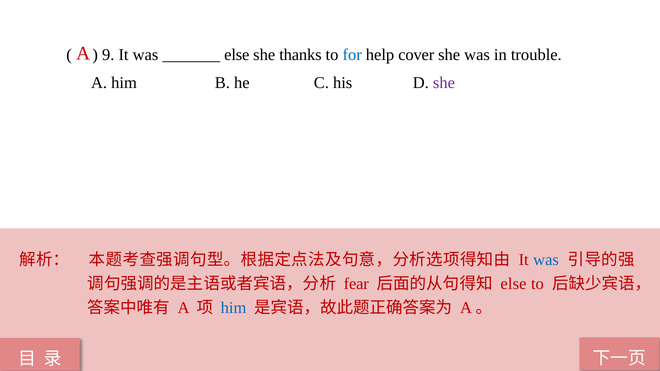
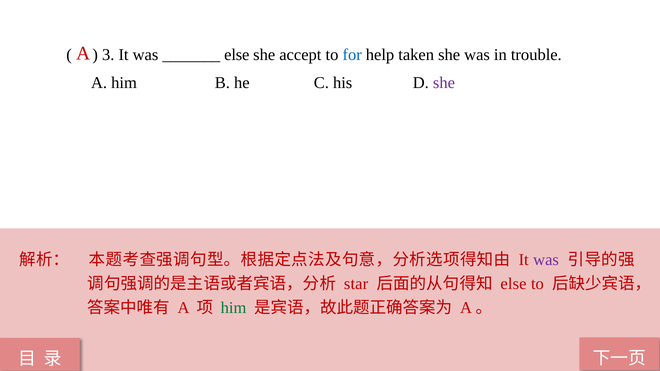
9: 9 -> 3 (108, 55)
thanks: thanks -> accept (300, 55)
cover: cover -> taken (416, 55)
was colour: blue -> purple (546, 260)
fear: fear -> star (356, 284)
him colour: blue -> green (234, 308)
